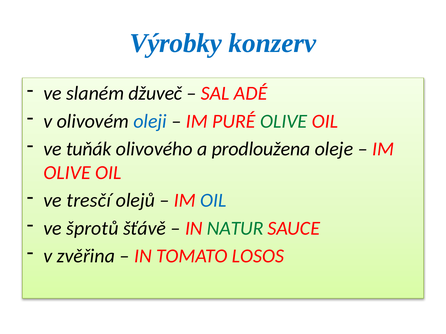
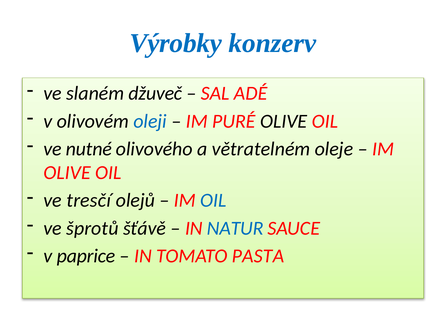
OLIVE colour: green -> black (284, 121)
tuňák: tuňák -> nutné (89, 149)
prodloužena: prodloužena -> větratelném (261, 149)
NATUR colour: green -> blue (235, 229)
zvěřina: zvěřina -> paprice (86, 256)
LOSOS: LOSOS -> PASTA (258, 256)
